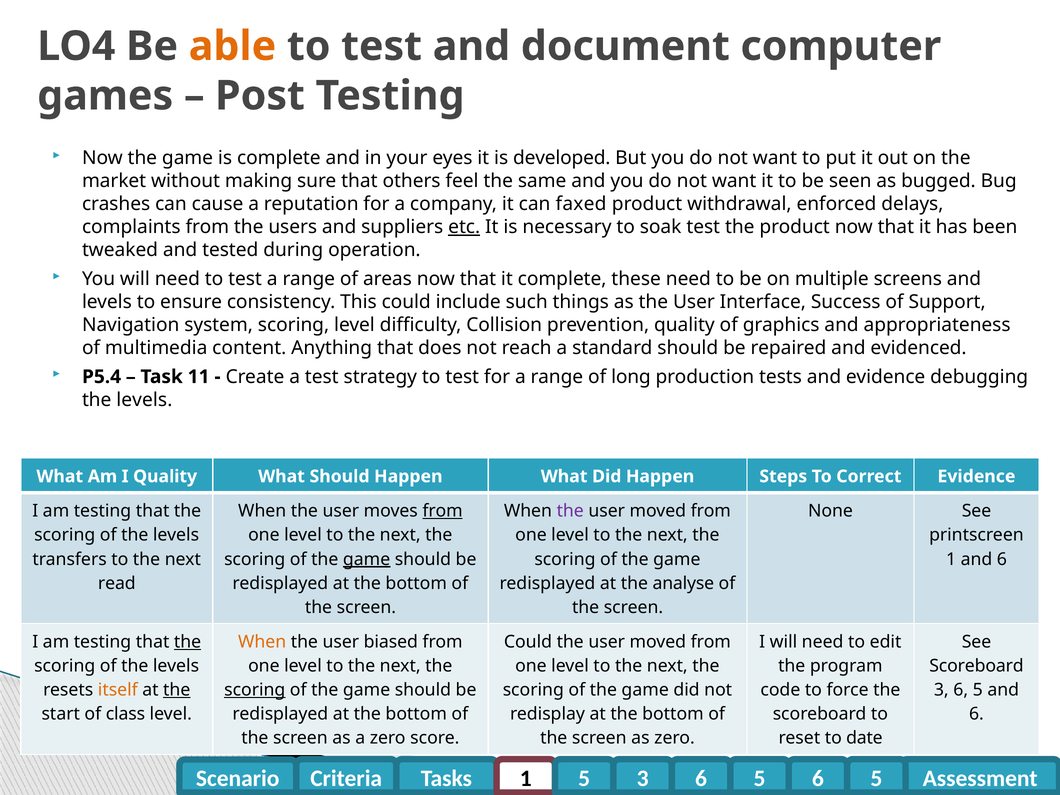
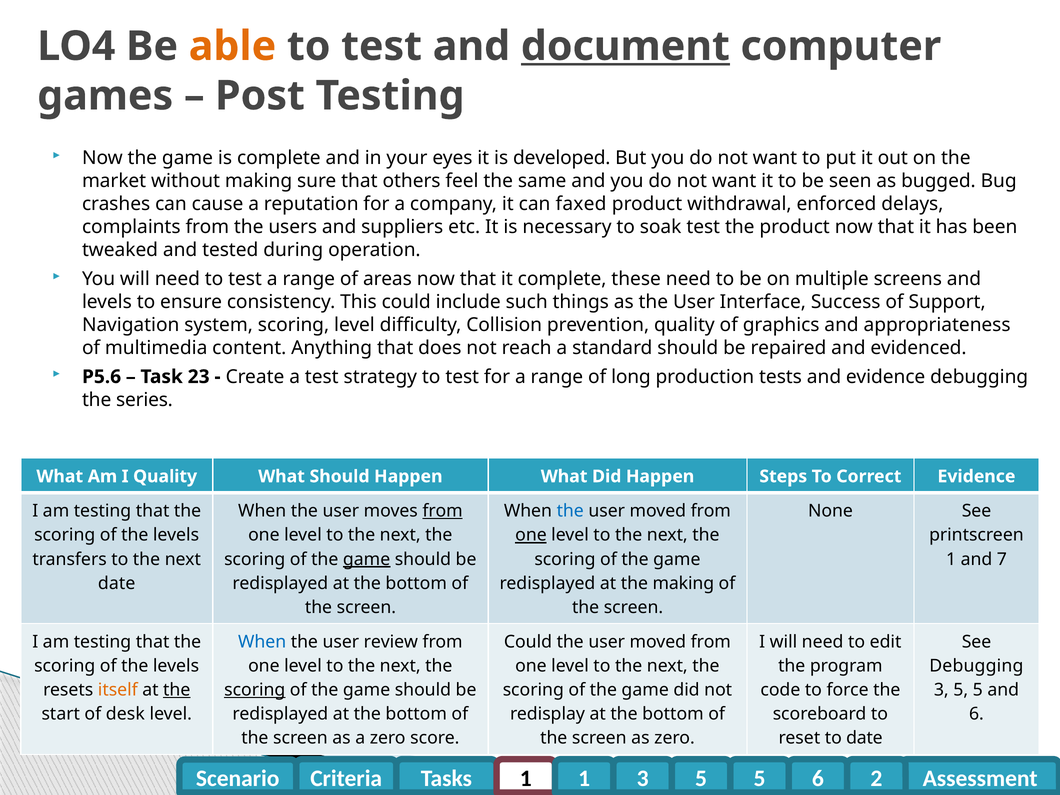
document underline: none -> present (625, 46)
etc underline: present -> none (464, 227)
P5.4: P5.4 -> P5.6 (102, 377)
11: 11 -> 23 (199, 377)
levels: levels -> series (144, 400)
the colour: purple -> blue (570, 511)
one underline: none -> present (531, 535)
1 and 6: 6 -> 7 (1002, 559)
read: read -> date (117, 583)
the analyse: analyse -> making (683, 583)
the underline: present -> none (188, 642)
When colour: orange -> blue (262, 642)
biased: biased -> review (391, 642)
Scoreboard: Scoreboard -> Debugging (976, 666)
6: 6 -> 5 (961, 690)
class: class -> desk (125, 714)
1 5: 5 -> 1 (584, 778)
6: 6 -> 5 (701, 778)
5 6 5: 5 -> 2 (876, 778)
